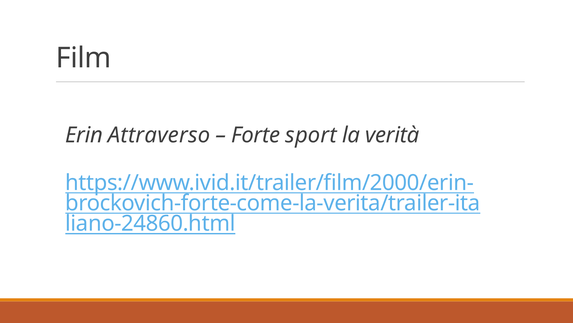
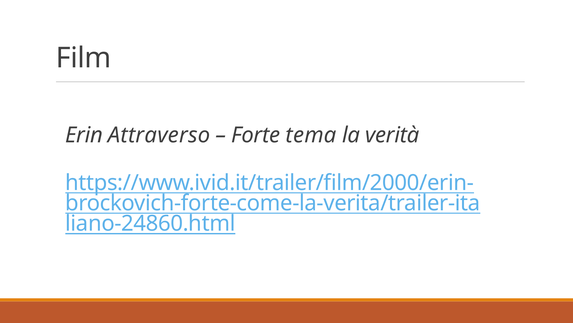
sport: sport -> tema (311, 135)
